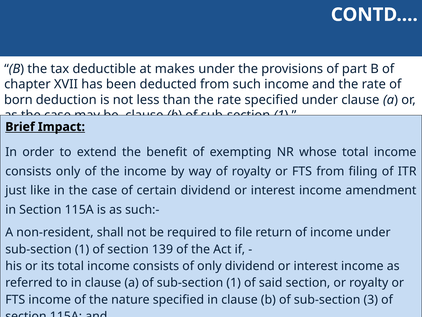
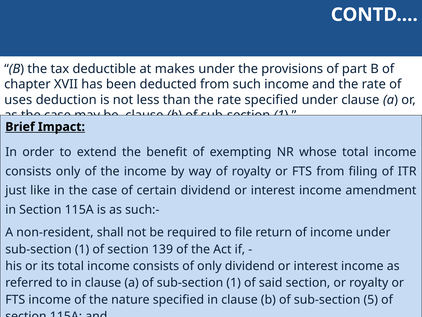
born: born -> uses (18, 100)
3: 3 -> 5 (371, 299)
